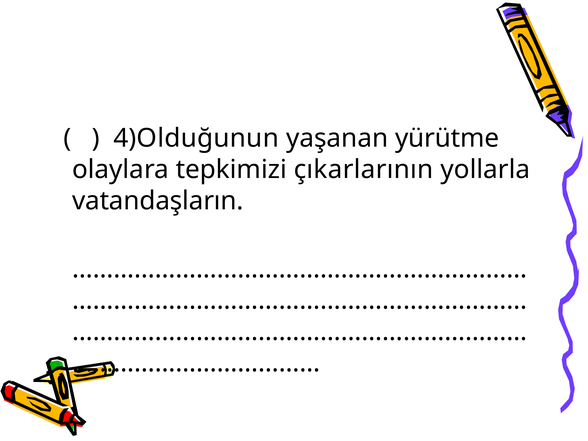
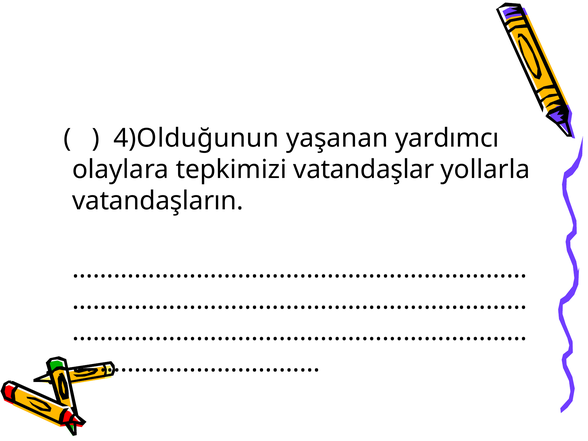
yürütme: yürütme -> yardımcı (447, 138)
çıkarlarının: çıkarlarının -> vatandaşlar (364, 169)
